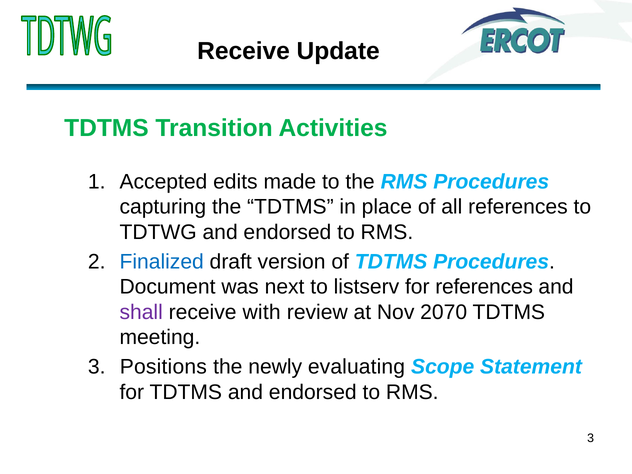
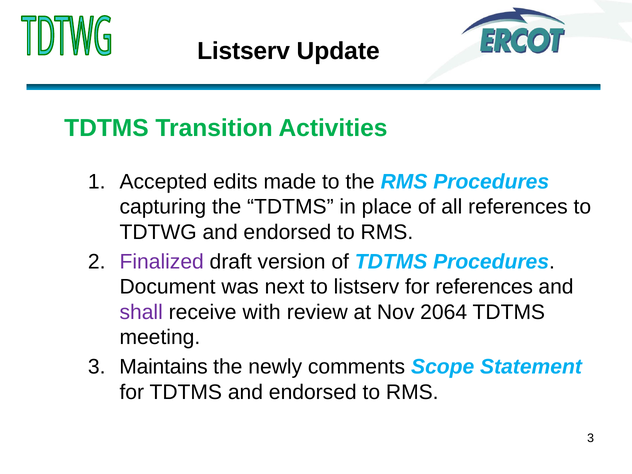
Receive: Receive -> Listserv (244, 51)
Finalized colour: blue -> purple (162, 262)
2070: 2070 -> 2064 (444, 312)
Positions: Positions -> Maintains (164, 367)
evaluating: evaluating -> comments (357, 367)
